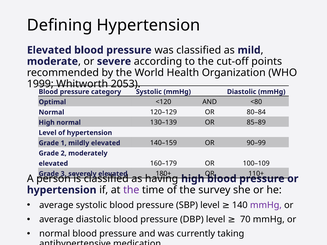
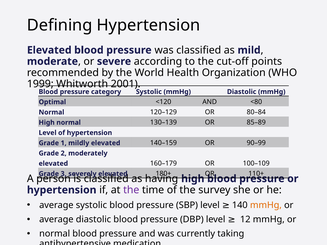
2053: 2053 -> 2001 (126, 84)
mmHg colour: purple -> orange (266, 205)
70: 70 -> 12 (245, 220)
